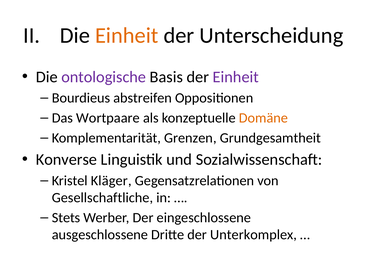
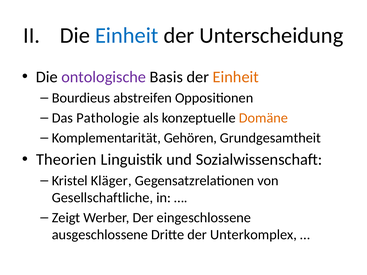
Einheit colour: orange -> blue (127, 36)
Einheit colour: purple -> orange (236, 77)
Wortpaare: Wortpaare -> Pathologie (108, 118)
Grenzen: Grenzen -> Gehören (190, 138)
Konverse: Konverse -> Theorien (66, 160)
Stets: Stets -> Zeigt (66, 218)
